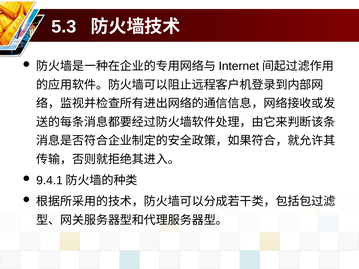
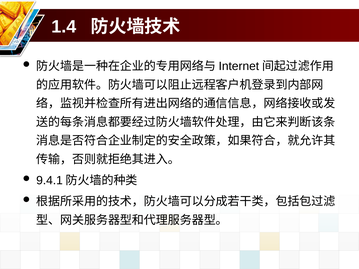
5.3: 5.3 -> 1.4 (64, 27)
